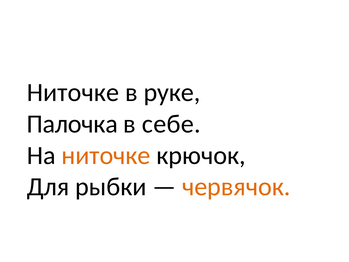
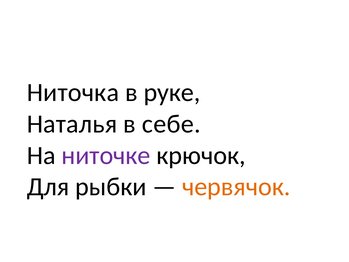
Ниточке: Ниточке -> Ниточка (73, 92)
Палочка: Палочка -> Наталья (72, 124)
ниточке colour: orange -> purple (106, 155)
